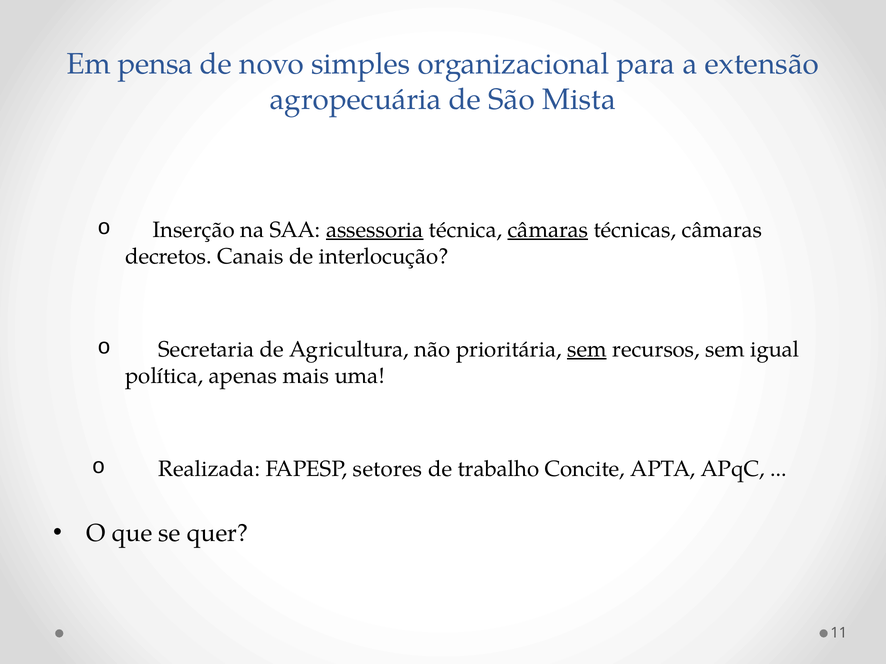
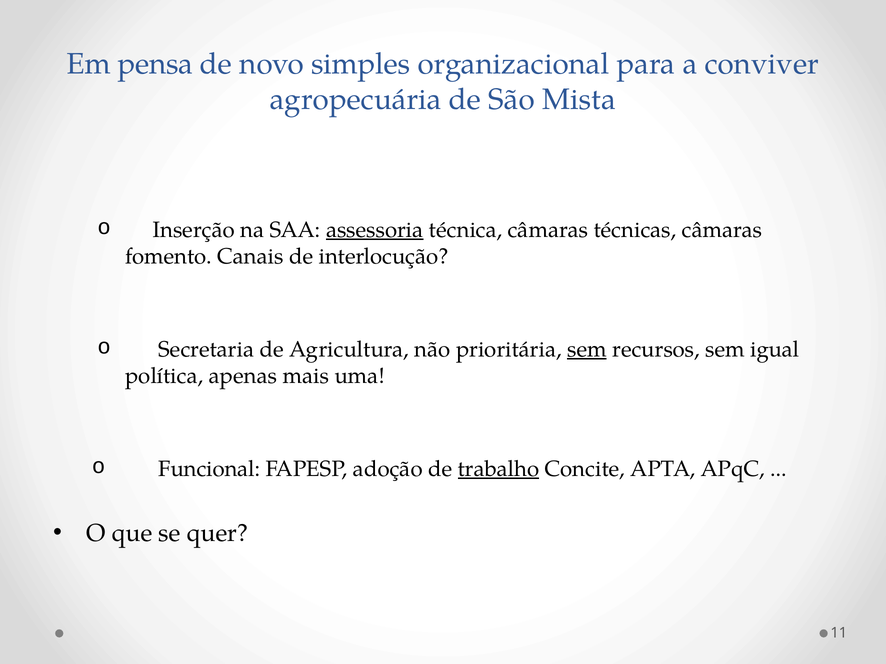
extensão: extensão -> conviver (762, 64)
câmaras underline: present -> none (548, 230)
decretos: decretos -> fomento (168, 257)
Realizada: Realizada -> Funcional (209, 469)
setores: setores -> adoção (388, 469)
trabalho underline: none -> present (498, 469)
